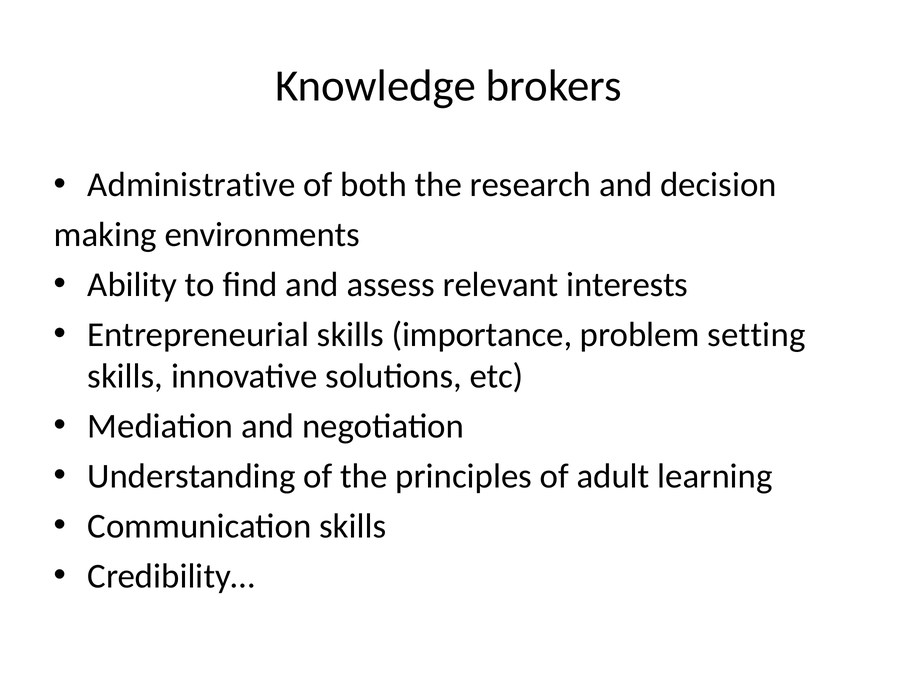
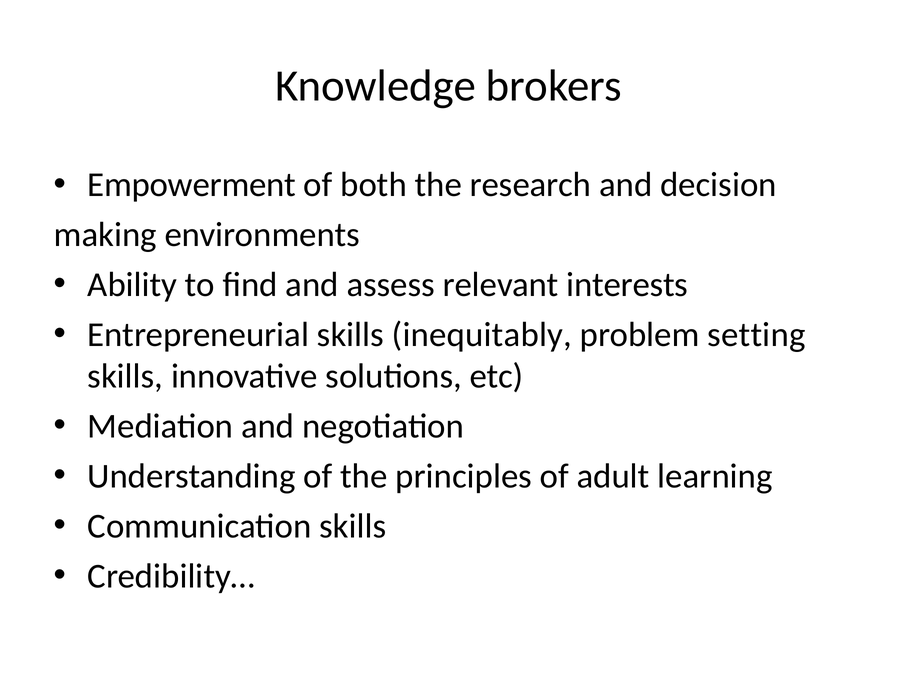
Administrative: Administrative -> Empowerment (192, 185)
importance: importance -> inequitably (482, 334)
